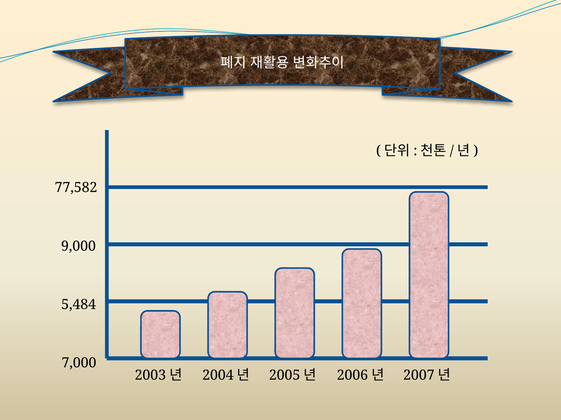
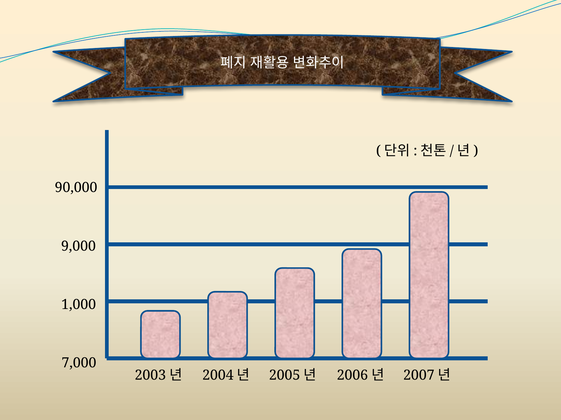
77,582: 77,582 -> 90,000 (76, 188)
5,484: 5,484 -> 1,000 (79, 305)
